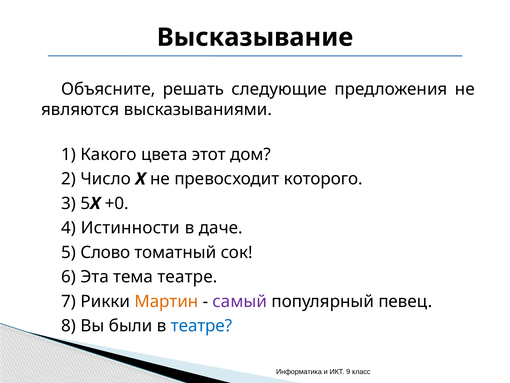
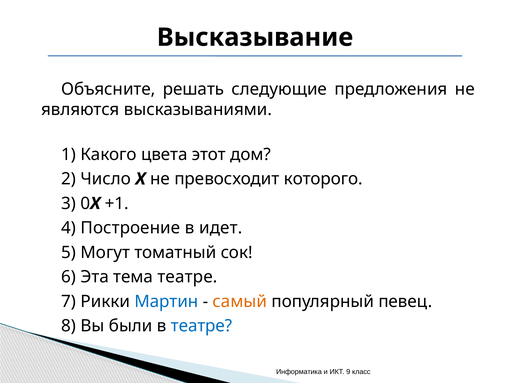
3 5: 5 -> 0 (85, 203)
+0: +0 -> +1 (117, 203)
Истинности: Истинности -> Построение (130, 228)
даче: даче -> идет (221, 228)
Слово: Слово -> Могут (105, 252)
Мартин colour: orange -> blue (166, 301)
самый colour: purple -> orange (240, 301)
